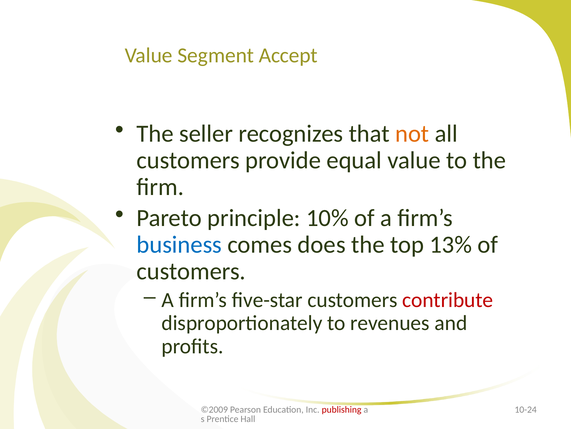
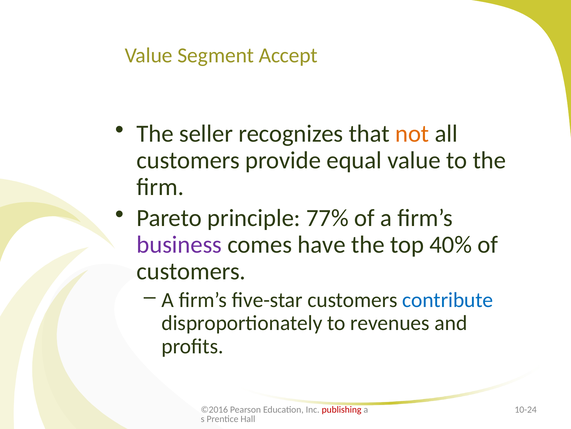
10%: 10% -> 77% (327, 218)
business colour: blue -> purple (179, 244)
does: does -> have (322, 244)
13%: 13% -> 40% (451, 244)
contribute colour: red -> blue (448, 299)
©2009: ©2009 -> ©2016 (214, 409)
